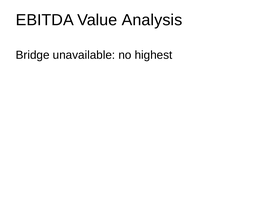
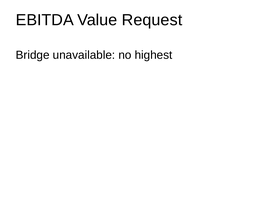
Analysis: Analysis -> Request (152, 20)
